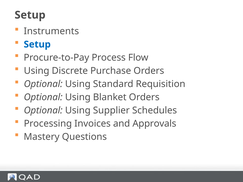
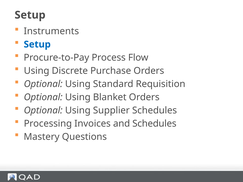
and Approvals: Approvals -> Schedules (154, 124)
